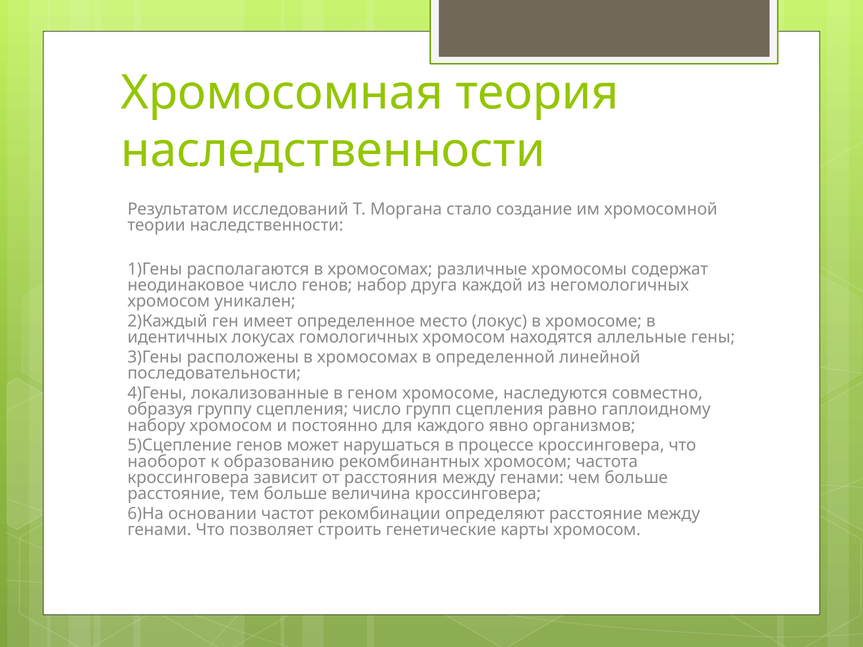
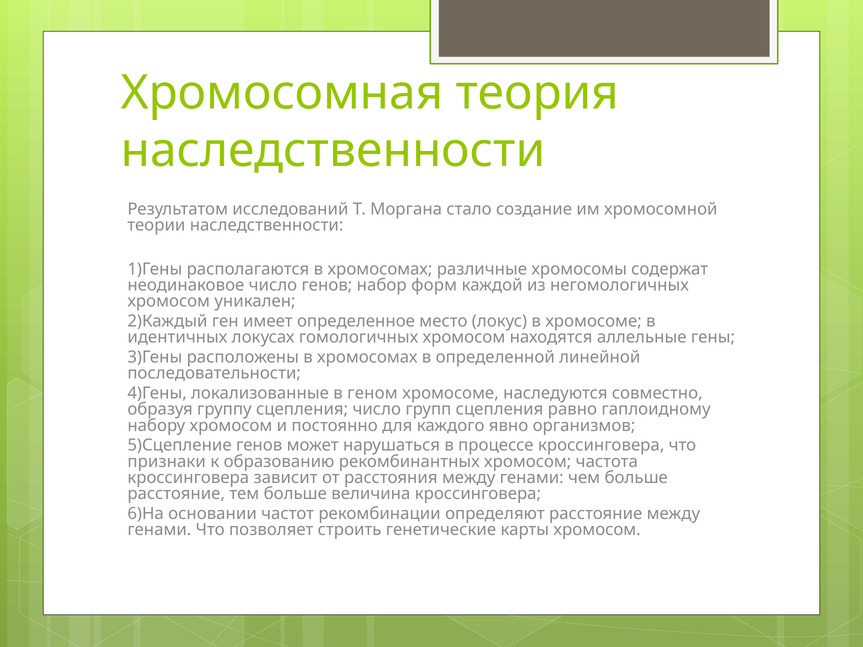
друга: друга -> форм (434, 285)
наоборот: наоборот -> признаки (167, 462)
